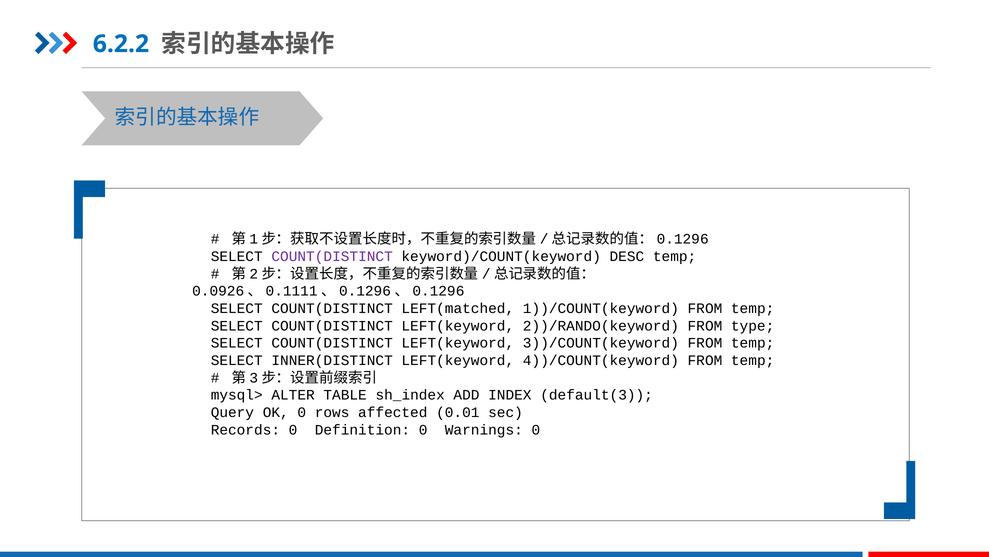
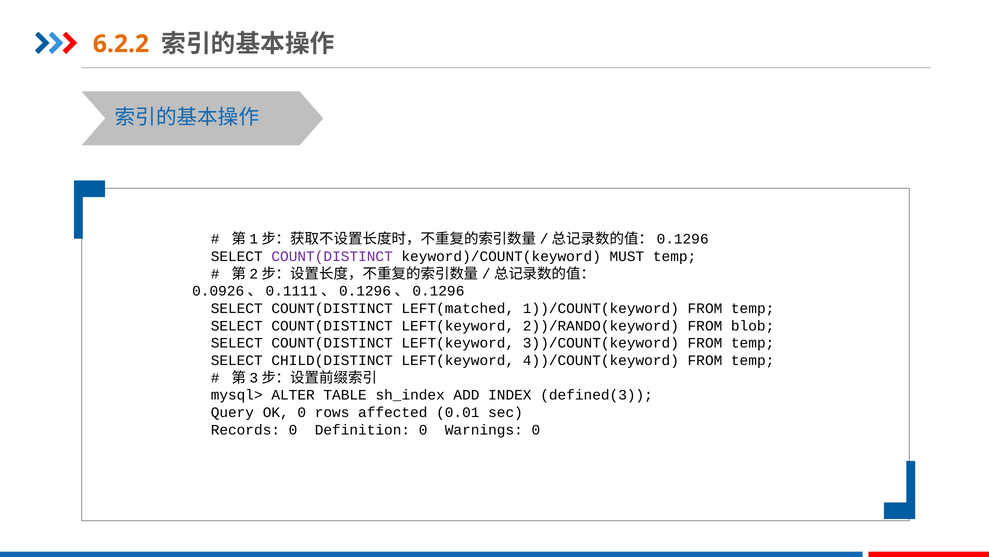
6.2.2 colour: blue -> orange (121, 44)
DESC: DESC -> MUST (627, 256)
type: type -> blob (753, 326)
INNER(DISTINCT: INNER(DISTINCT -> CHILD(DISTINCT (332, 360)
default(3: default(3 -> defined(3 (597, 395)
